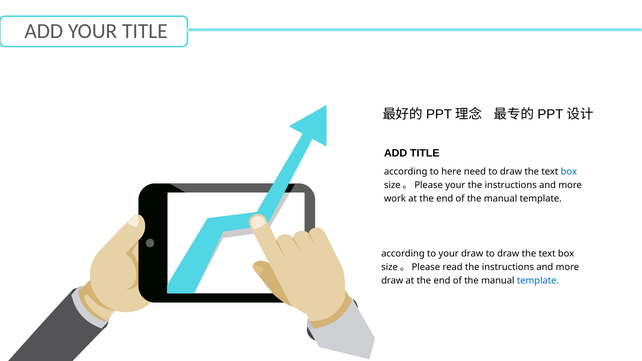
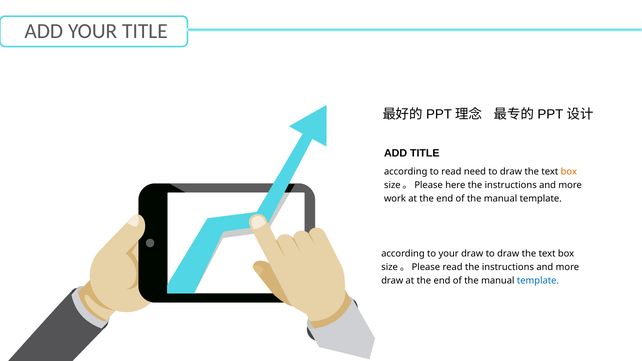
to here: here -> read (451, 172)
box colour: blue -> orange (569, 172)
size。Please your: your -> here (455, 185)
